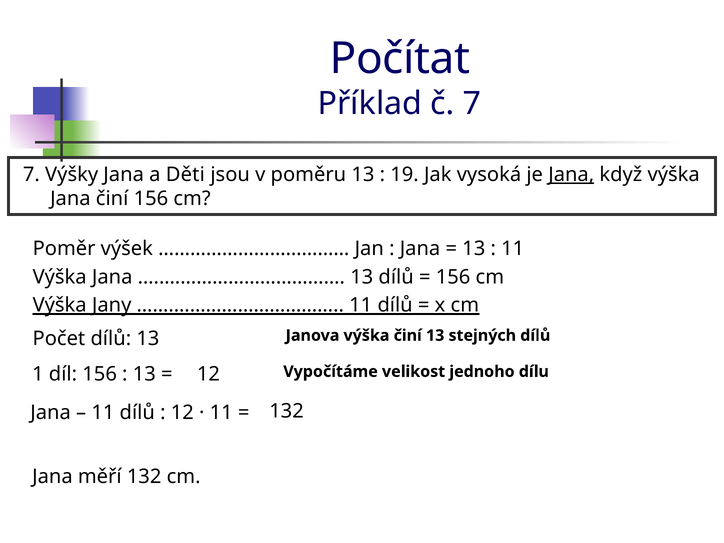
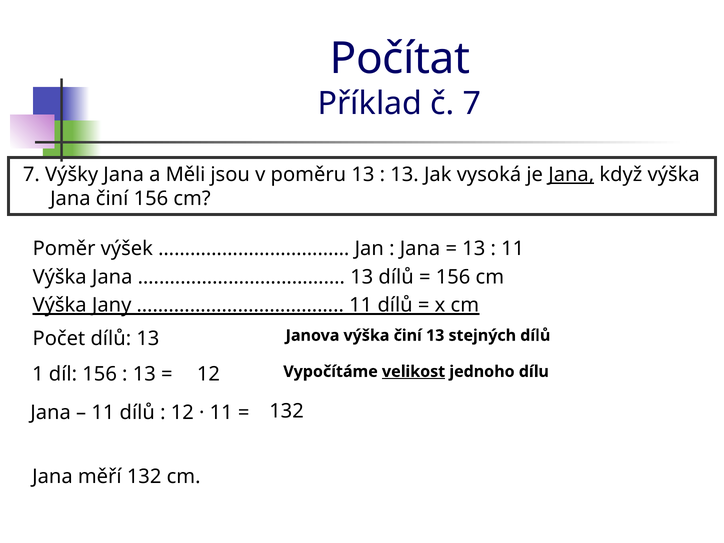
Děti: Děti -> Měli (186, 175)
19: 19 -> 13 (404, 175)
velikost underline: none -> present (414, 372)
